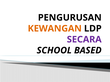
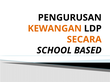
SECARA colour: purple -> orange (84, 40)
